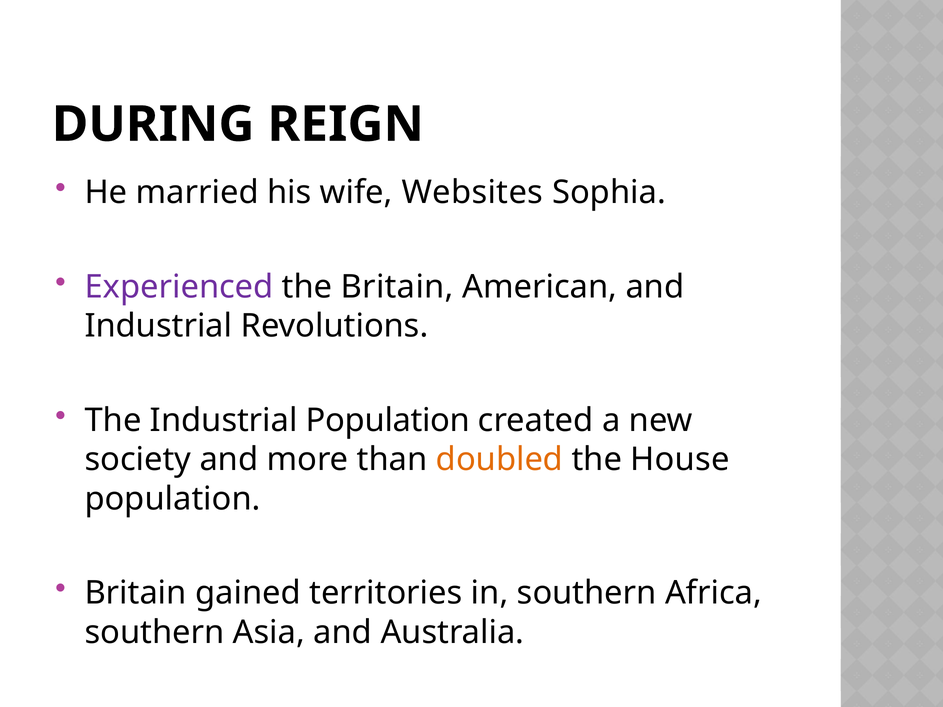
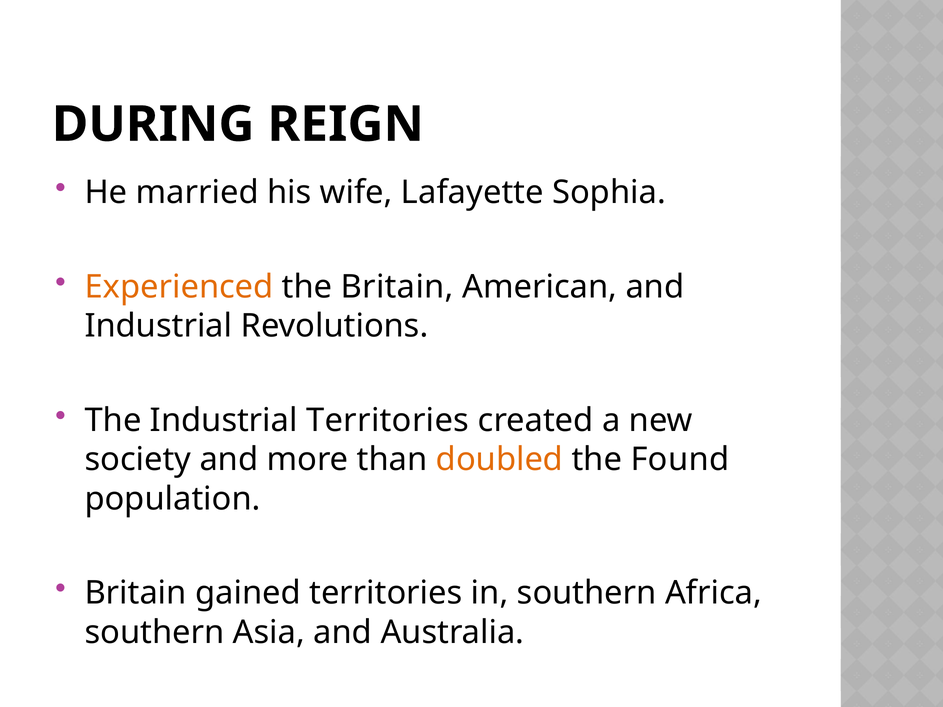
Websites: Websites -> Lafayette (472, 193)
Experienced colour: purple -> orange (179, 287)
Industrial Population: Population -> Territories (388, 420)
House: House -> Found (680, 460)
